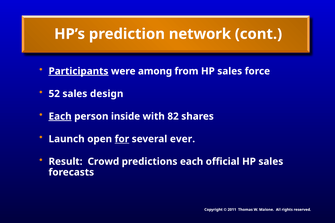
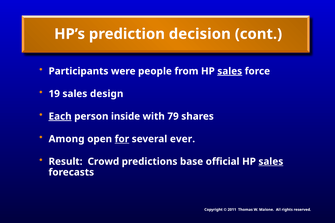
network: network -> decision (200, 34)
Participants underline: present -> none (78, 71)
among: among -> people (155, 71)
sales underline: none -> present (230, 71)
52: 52 -> 19 (54, 94)
82: 82 -> 79 (173, 117)
Launch: Launch -> Among (67, 139)
predictions each: each -> base (192, 162)
sales underline: none -> present (271, 162)
